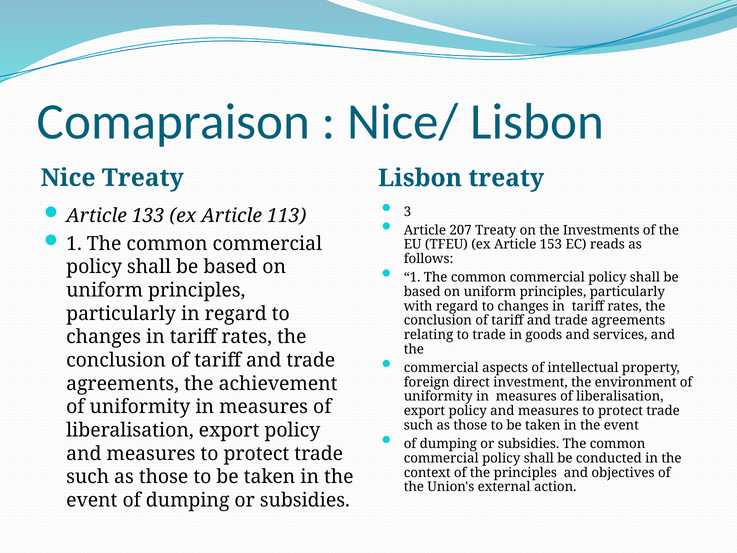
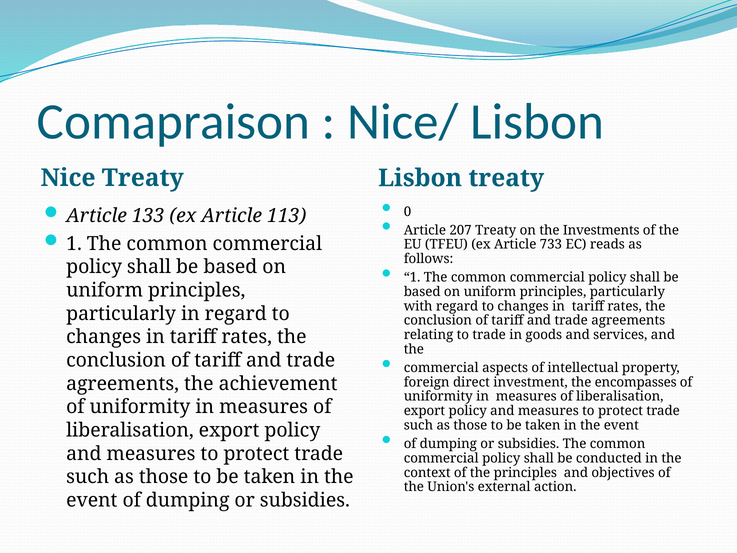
3: 3 -> 0 (407, 212)
153: 153 -> 733 (551, 244)
environment: environment -> encompasses (636, 382)
